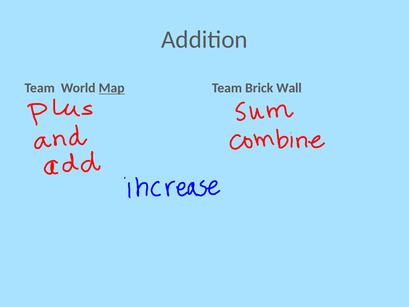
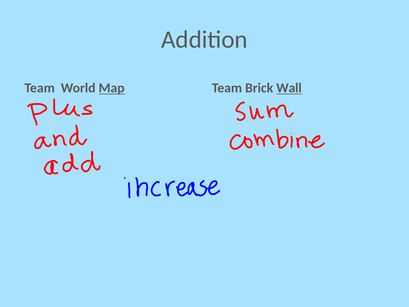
Wall underline: none -> present (289, 88)
